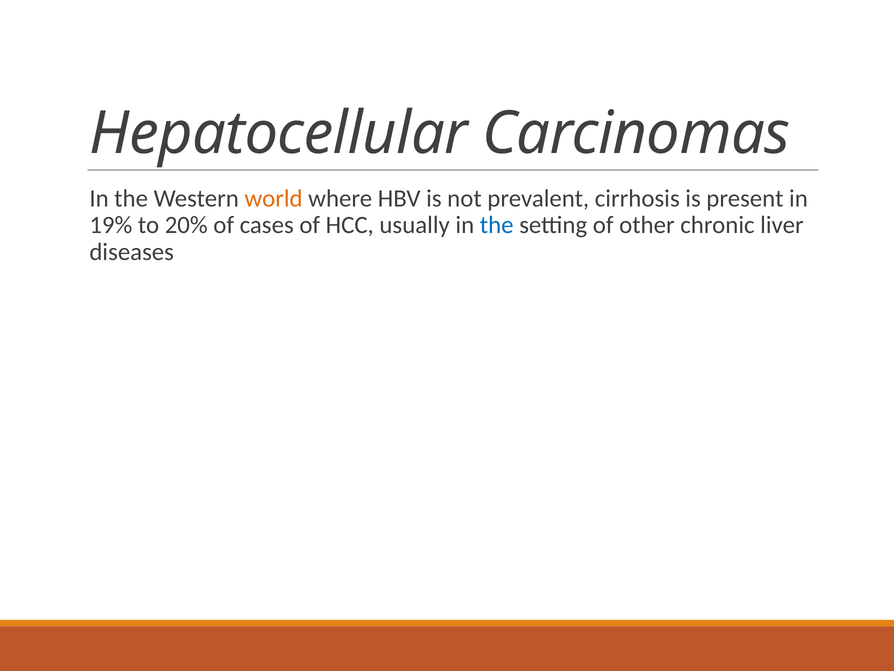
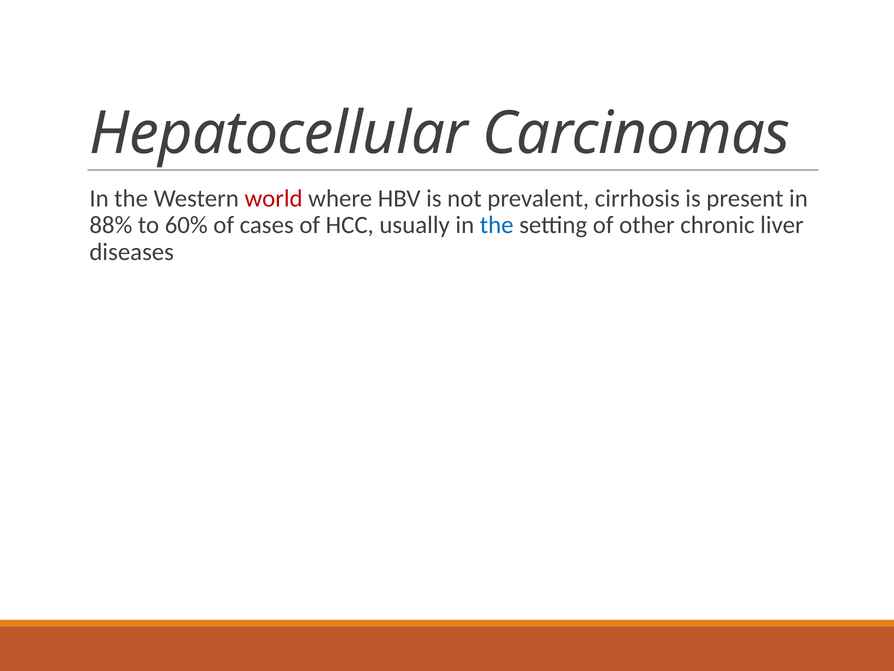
world colour: orange -> red (274, 198)
19%: 19% -> 88% (111, 225)
20%: 20% -> 60% (186, 225)
